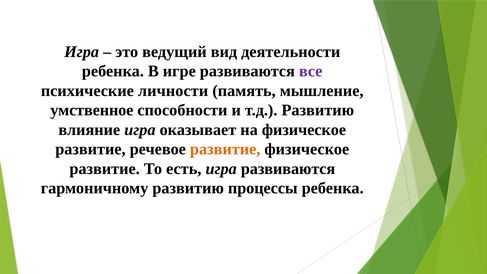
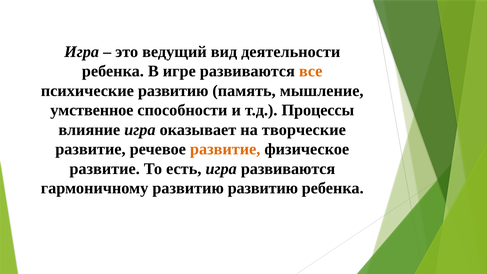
все colour: purple -> orange (311, 71)
психические личности: личности -> развитию (173, 91)
т.д Развитию: Развитию -> Процессы (318, 110)
на физическое: физическое -> творческие (304, 130)
развитию процессы: процессы -> развитию (263, 188)
